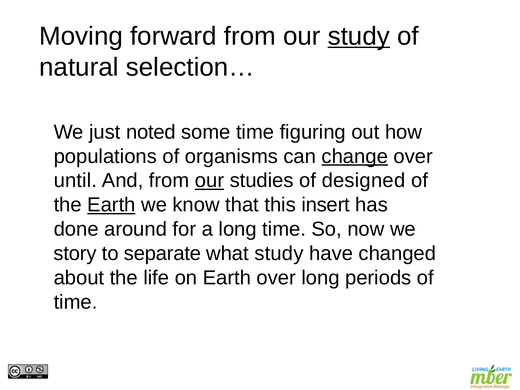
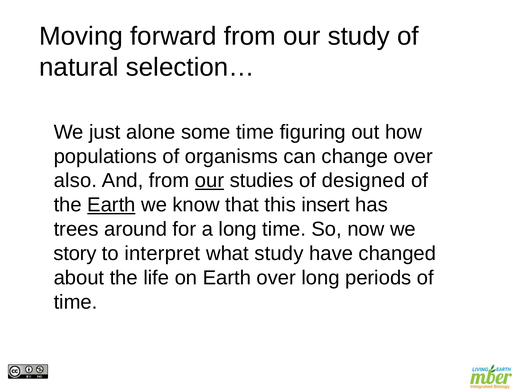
study underline: present -> none (359, 36)
noted: noted -> alone (151, 132)
change underline: present -> none (355, 156)
until: until -> also (75, 181)
done: done -> trees (76, 229)
separate: separate -> interpret (162, 253)
